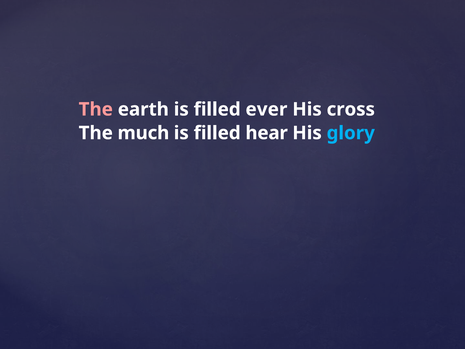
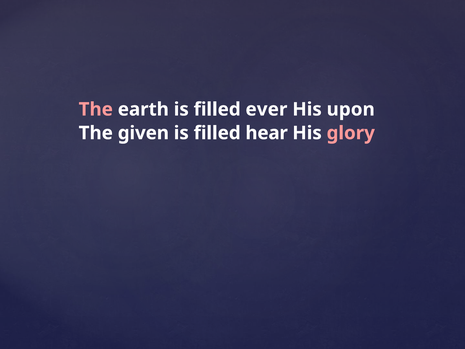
cross: cross -> upon (351, 109)
much: much -> given (143, 133)
glory colour: light blue -> pink (351, 133)
